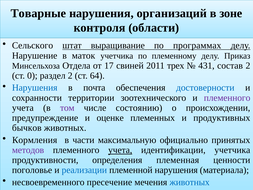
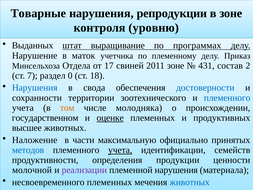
организаций: организаций -> репродукции (172, 13)
области: области -> уровню (154, 28)
Сельского: Сельского -> Выданных (33, 45)
2011 трех: трех -> зоне (176, 65)
0: 0 -> 7 (32, 76)
раздел 2: 2 -> 0 (70, 76)
64: 64 -> 18 (97, 76)
почта: почта -> свода (94, 88)
племенного colour: purple -> blue (227, 98)
том colour: purple -> orange (67, 108)
состоянию: состоянию -> молодняка (139, 108)
предупреждение: предупреждение -> государственном (45, 118)
оценке underline: none -> present (110, 118)
бычков: бычков -> высшее (27, 128)
Кормления: Кормления -> Наложение (35, 140)
методов colour: purple -> blue (28, 150)
идентификации учетчика: учетчика -> семейств (232, 150)
племенная: племенная -> продукции (178, 160)
поголовье: поголовье -> молочной (32, 170)
реализации colour: blue -> purple (84, 170)
несвоевременного пресечение: пресечение -> племенных (109, 182)
